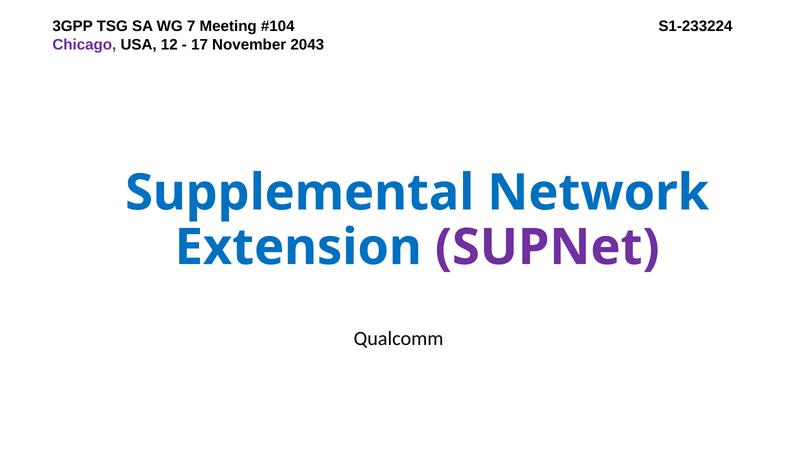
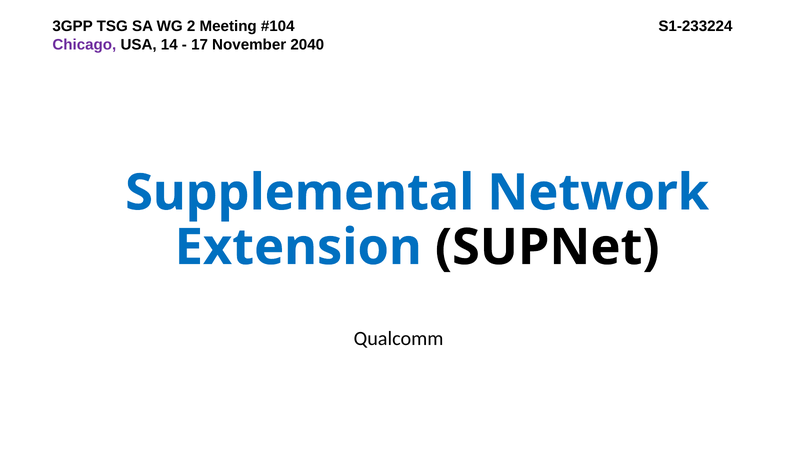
7: 7 -> 2 (191, 26)
12: 12 -> 14 (169, 44)
2043: 2043 -> 2040 (307, 44)
SUPNet colour: purple -> black (547, 247)
